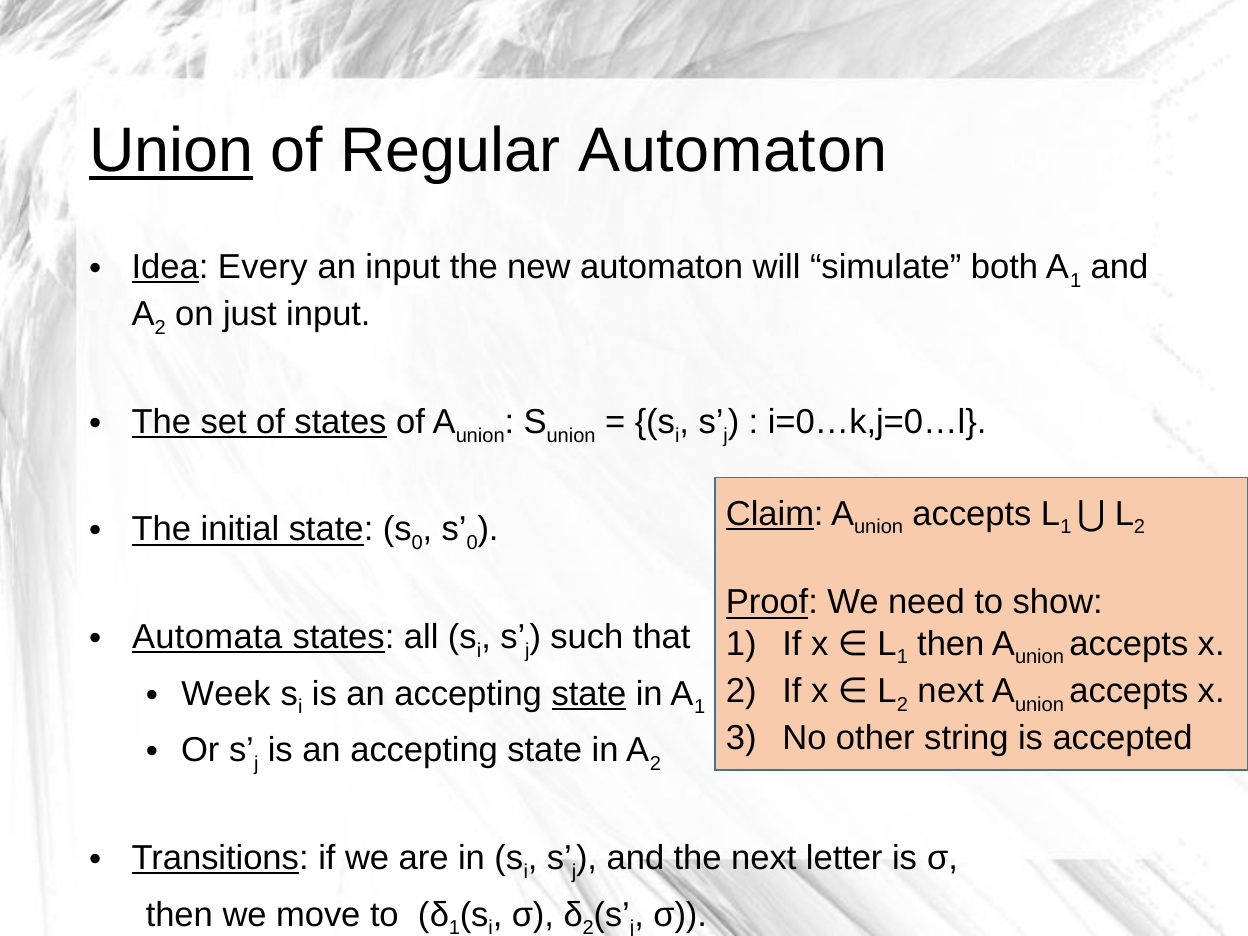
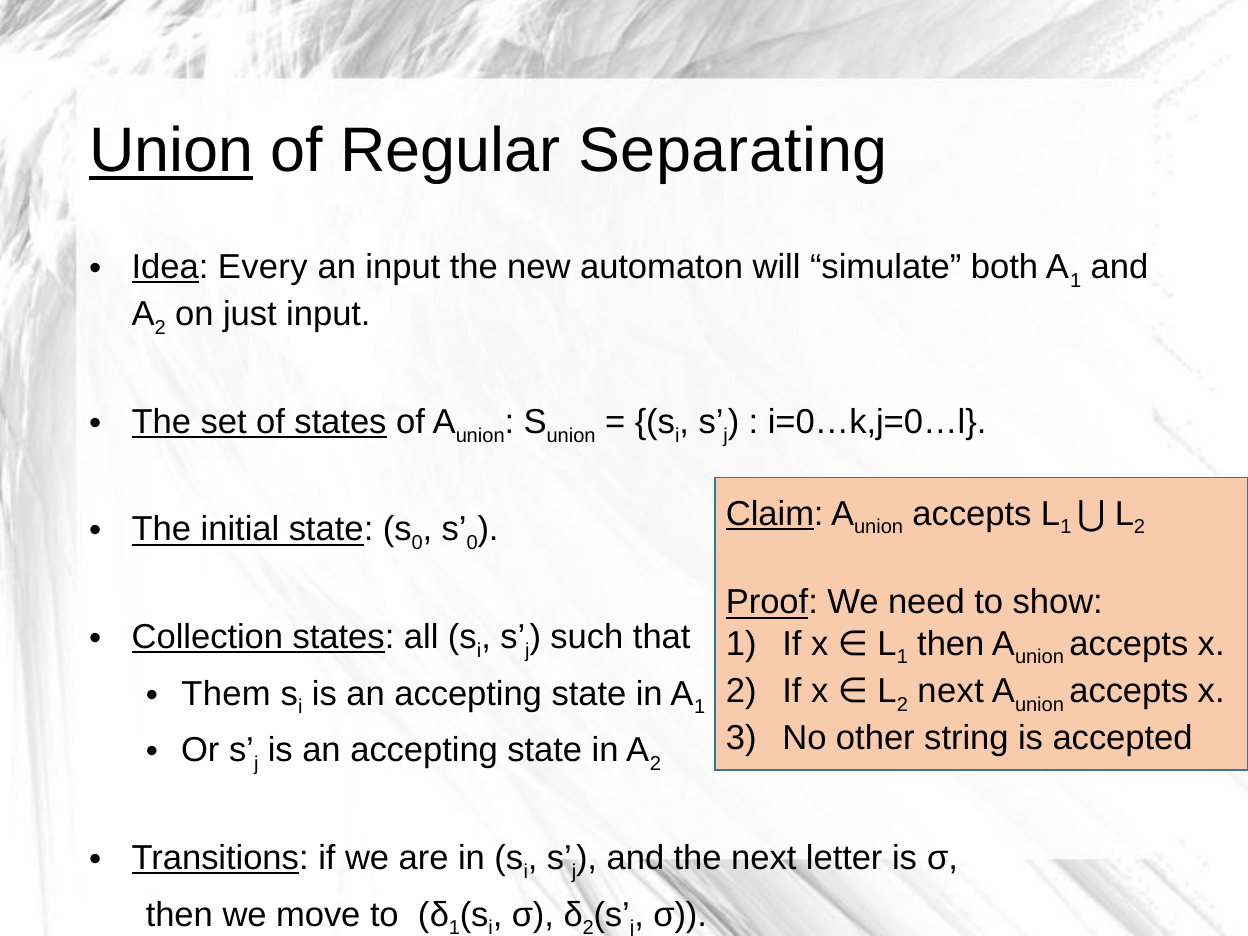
Regular Automaton: Automaton -> Separating (733, 151)
Automata: Automata -> Collection (207, 637)
Week: Week -> Them (226, 694)
state underline: present -> none (589, 694)
